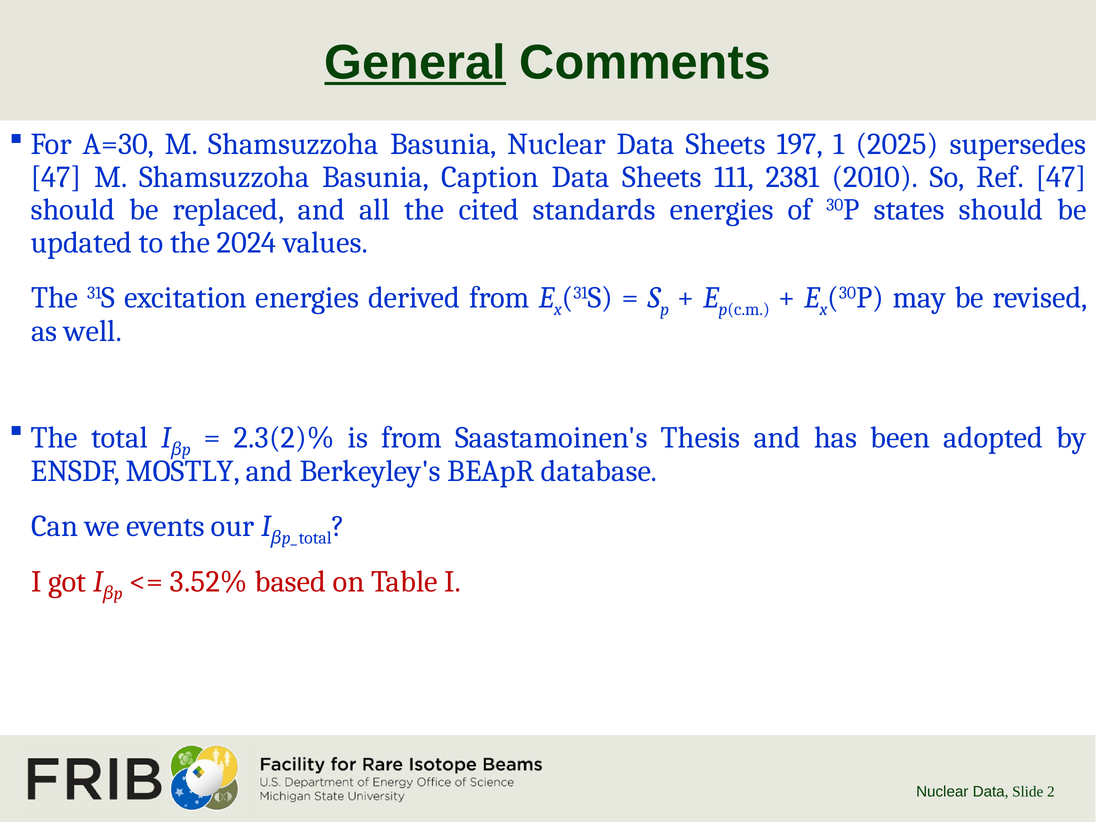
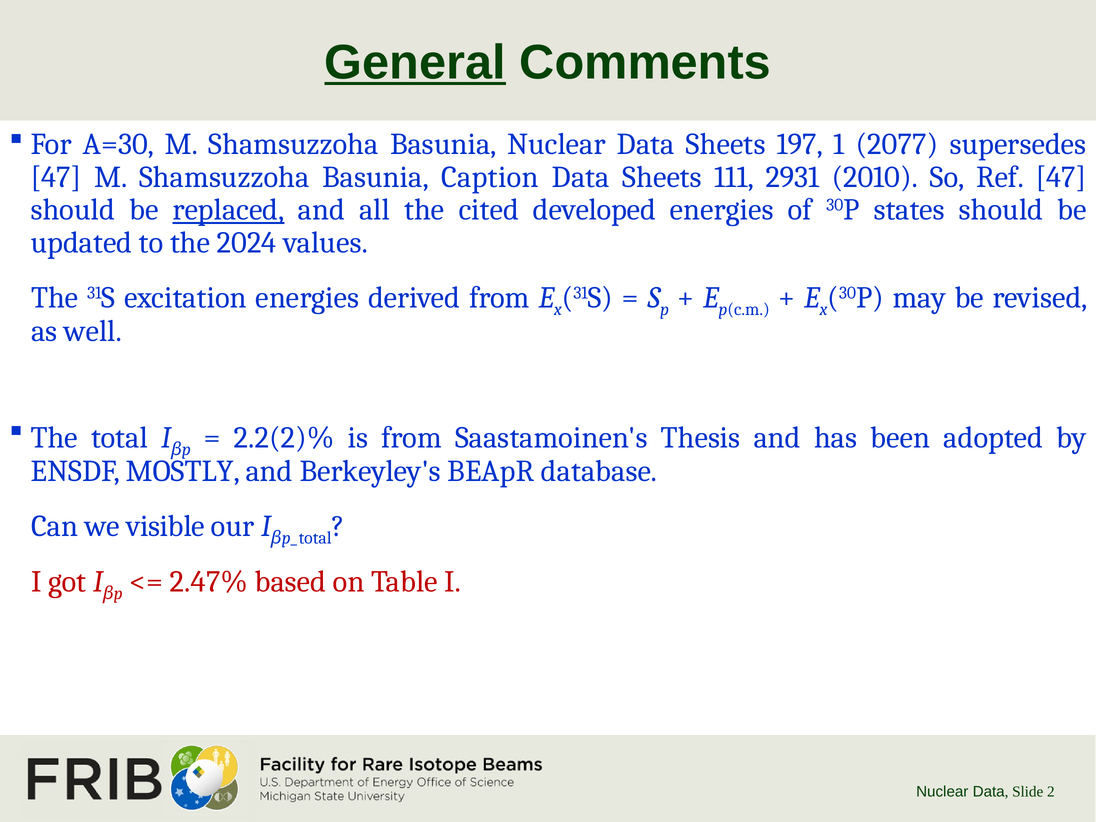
2025: 2025 -> 2077 (897, 144)
2381: 2381 -> 2931 (792, 177)
replaced underline: none -> present (229, 210)
standards: standards -> developed (594, 210)
2.3(2)%: 2.3(2)% -> 2.2(2)% (284, 437)
events: events -> visible (165, 526)
3.52%: 3.52% -> 2.47% (209, 582)
